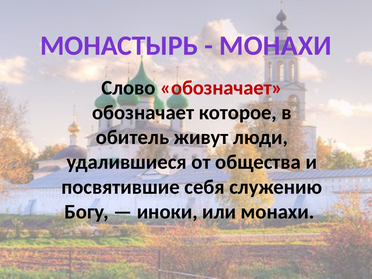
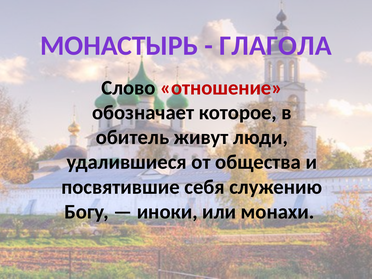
МОНАХИ: МОНАХИ -> ГЛАГОЛА (275, 46)
Слово обозначает: обозначает -> отношение (221, 88)
